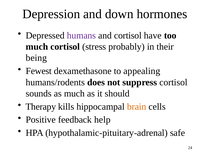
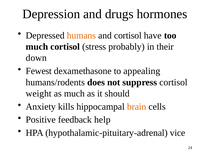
down: down -> drugs (119, 14)
humans colour: purple -> orange (81, 35)
being: being -> down (36, 58)
sounds: sounds -> weight (39, 93)
Therapy: Therapy -> Anxiety (41, 106)
safe: safe -> vice (178, 132)
